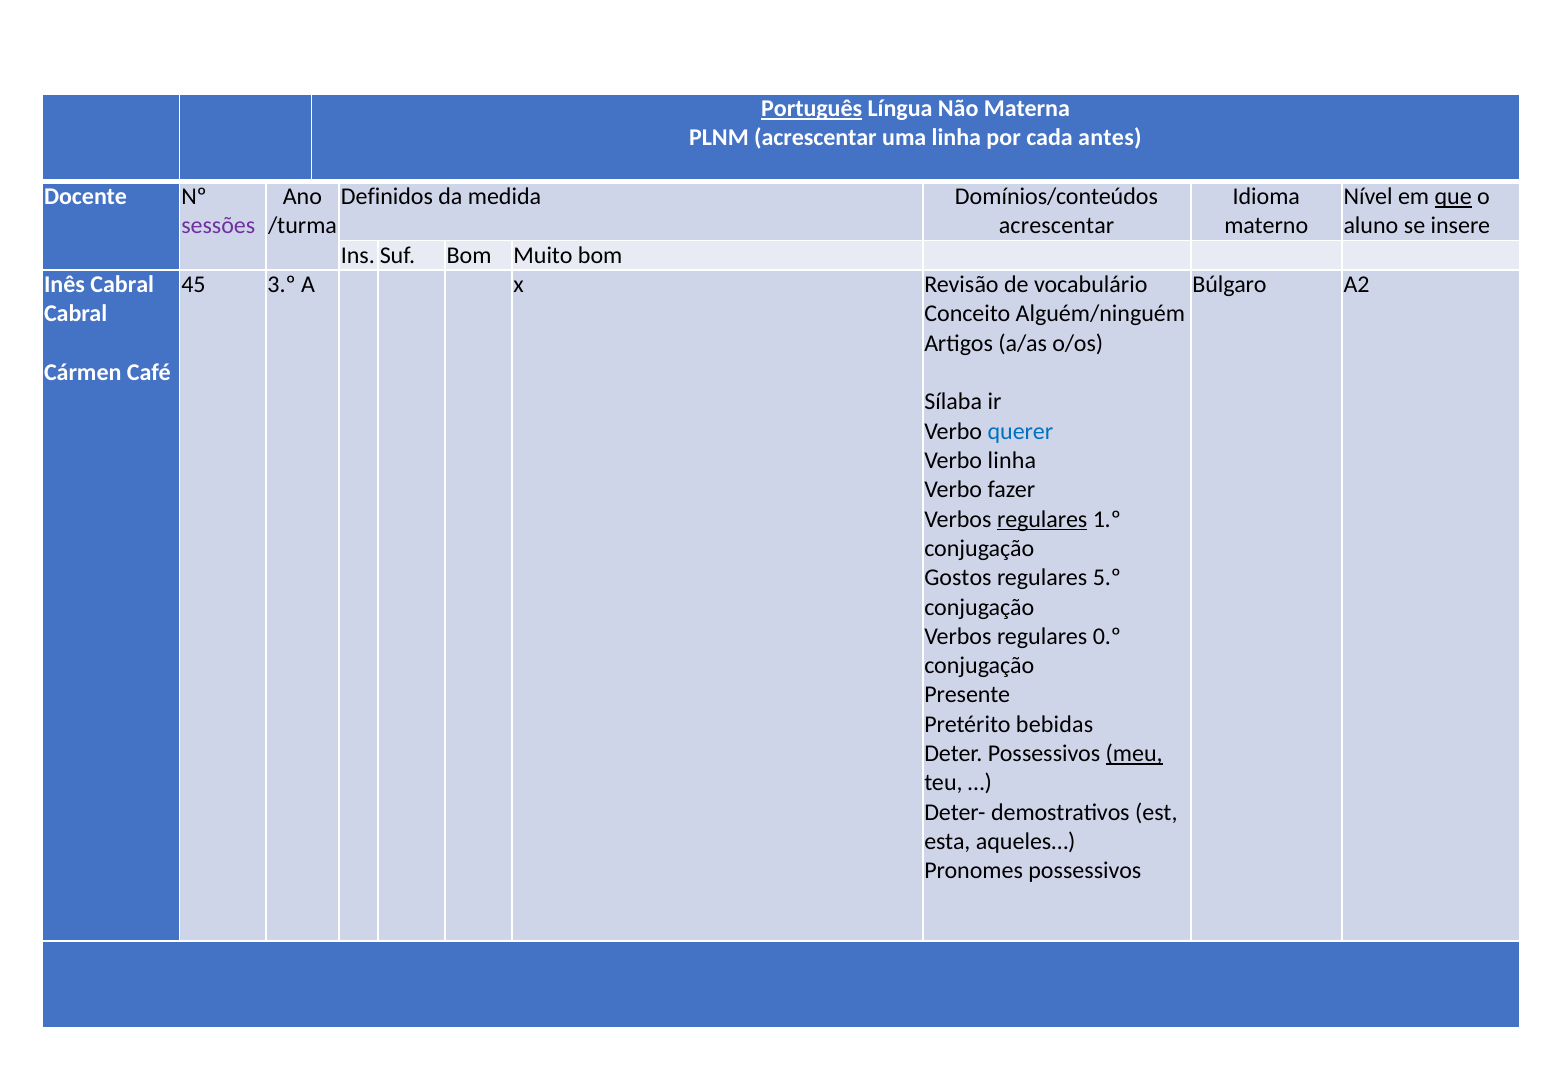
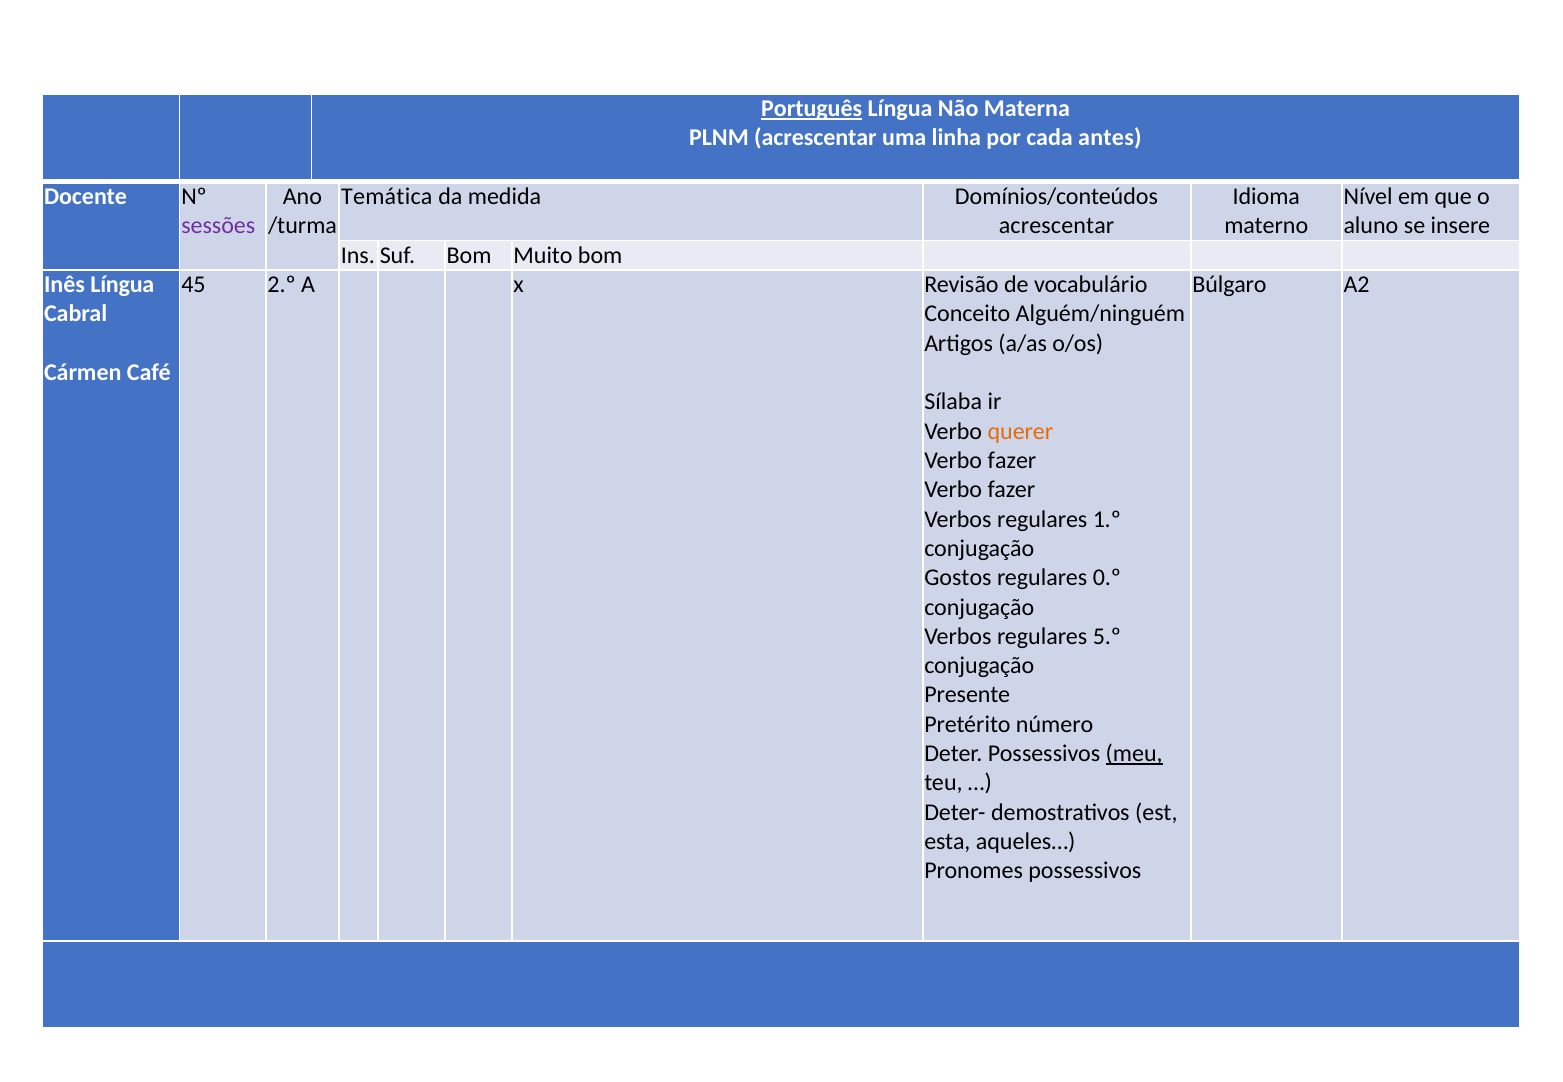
Definidos: Definidos -> Temática (387, 197)
que underline: present -> none (1453, 197)
Inês Cabral: Cabral -> Língua (122, 285)
3.º: 3.º -> 2.º (282, 285)
querer colour: blue -> orange (1020, 431)
linha: linha -> fazer (1012, 461)
regulares underline: present -> none (1042, 519)
5.º: 5.º -> 0.º (1107, 578)
0.º: 0.º -> 5.º (1107, 636)
bebidas: bebidas -> número (1055, 724)
